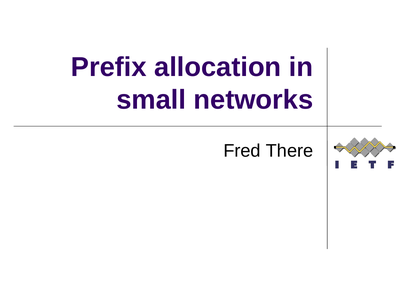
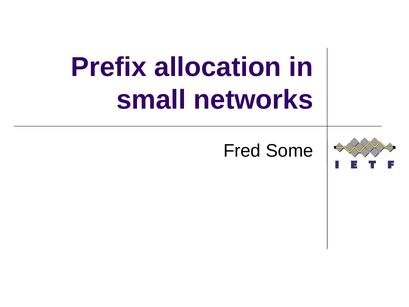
There: There -> Some (290, 151)
